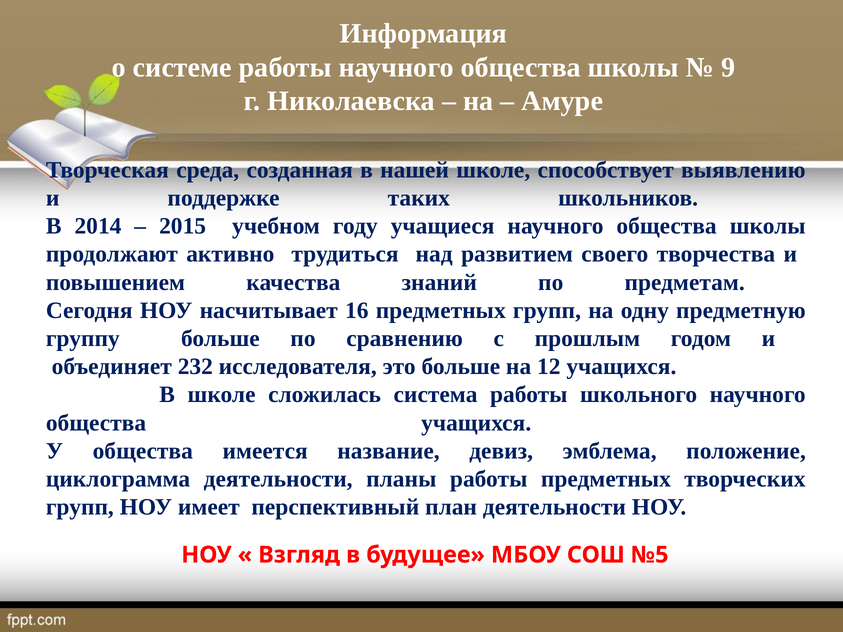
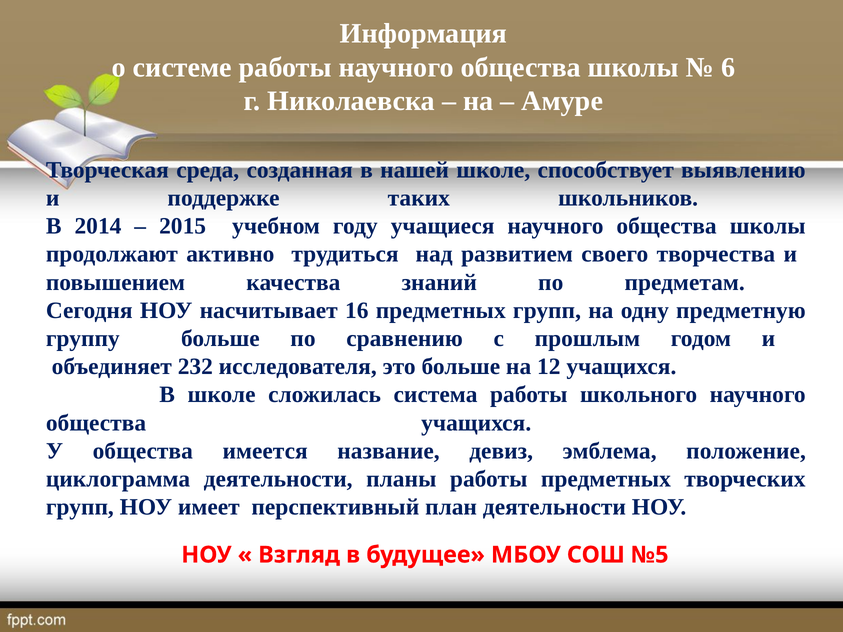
9: 9 -> 6 (728, 67)
